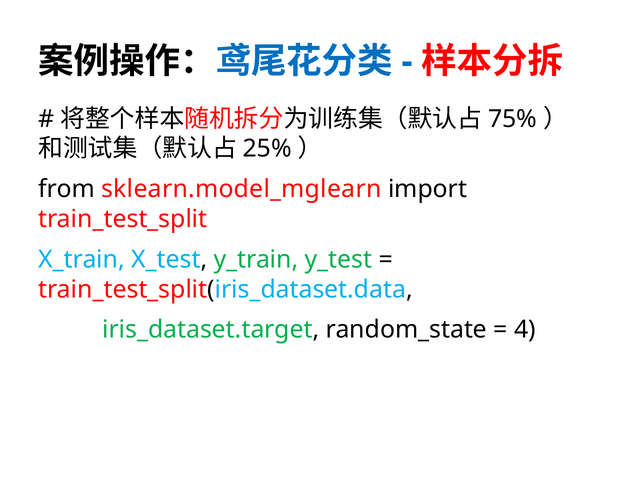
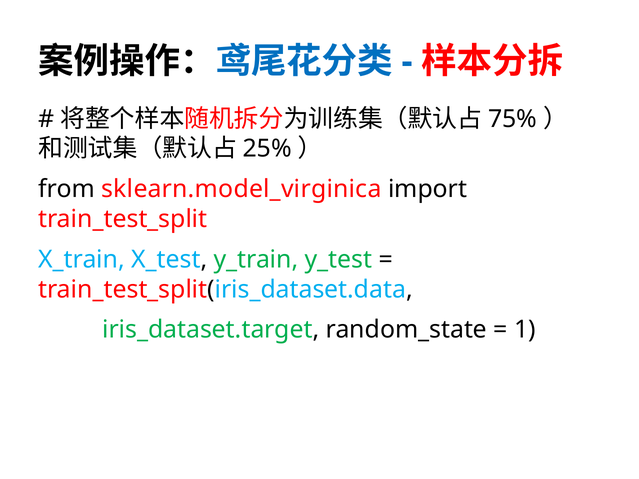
sklearn.model_mglearn: sklearn.model_mglearn -> sklearn.model_virginica (241, 189)
4: 4 -> 1 (525, 330)
